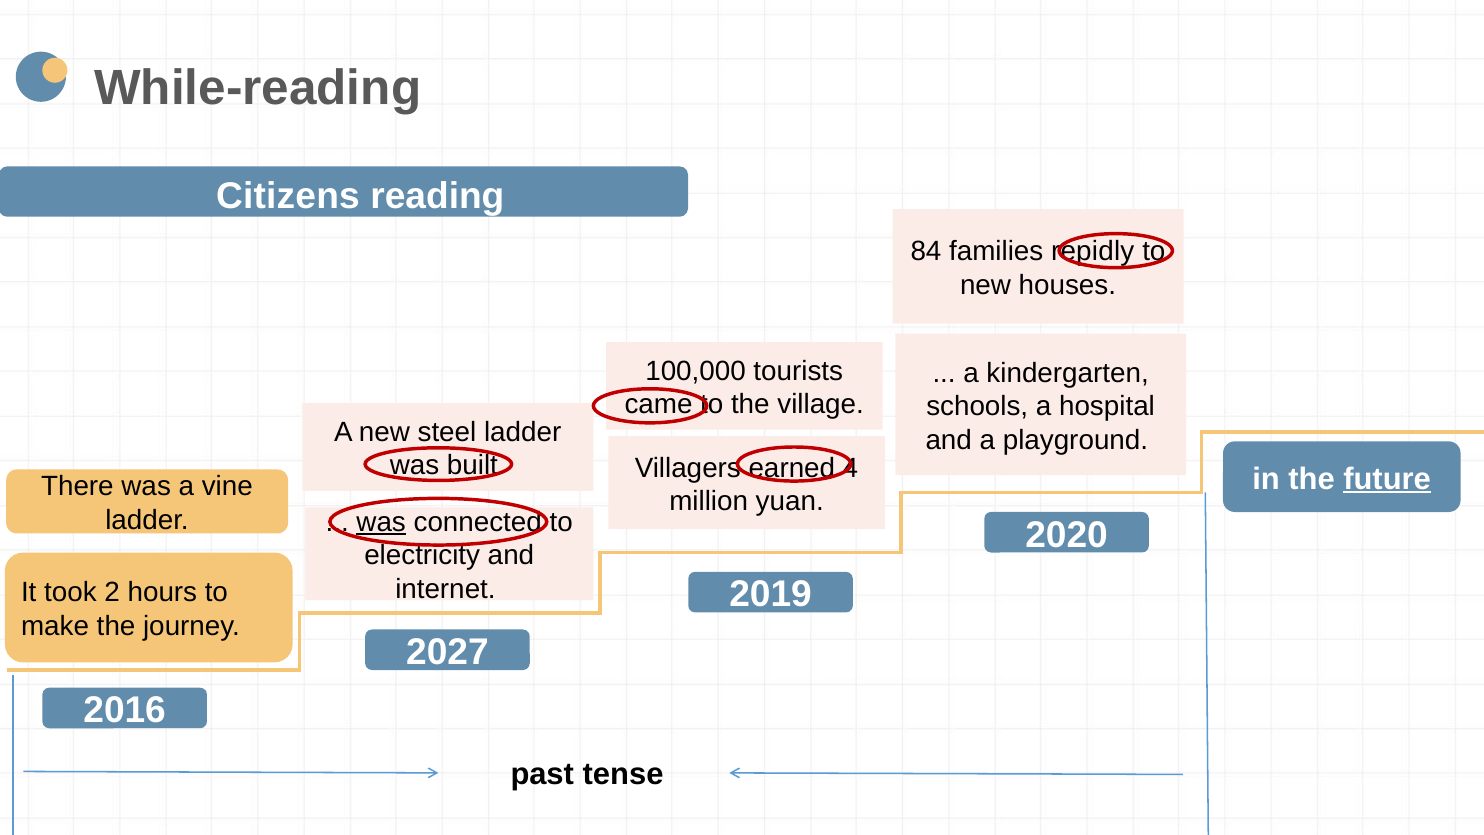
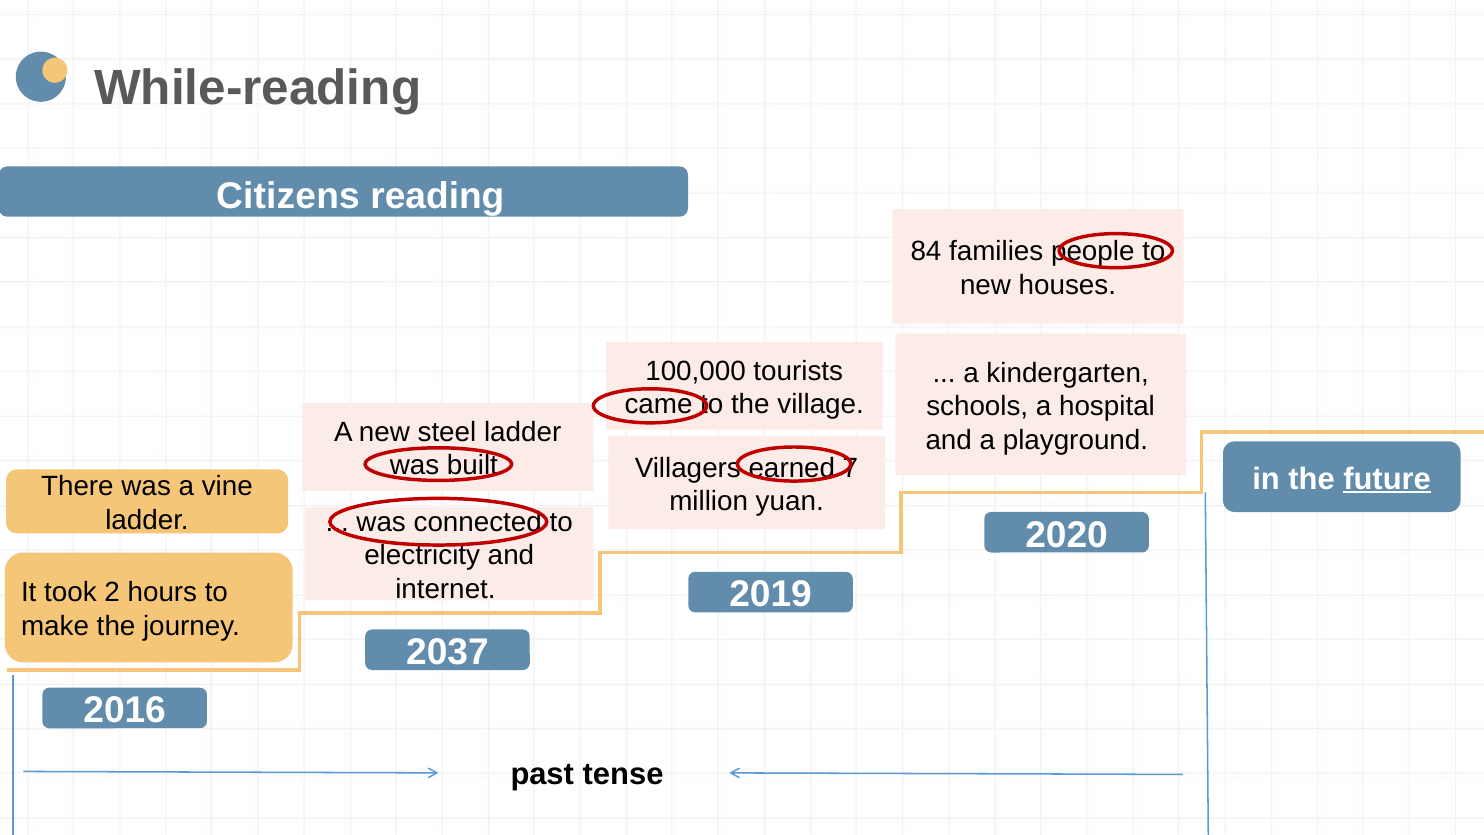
repidly: repidly -> people (1093, 251)
4: 4 -> 7 (850, 468)
was underline: present -> none (381, 522)
2027: 2027 -> 2037 (447, 652)
